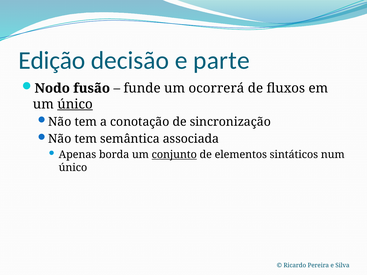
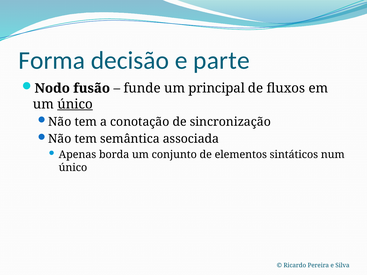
Edição: Edição -> Forma (52, 61)
ocorrerá: ocorrerá -> principal (217, 88)
conjunto underline: present -> none (174, 155)
